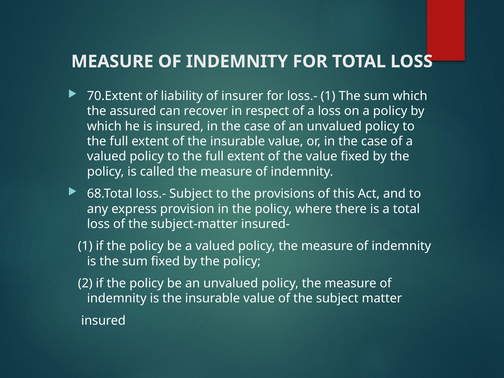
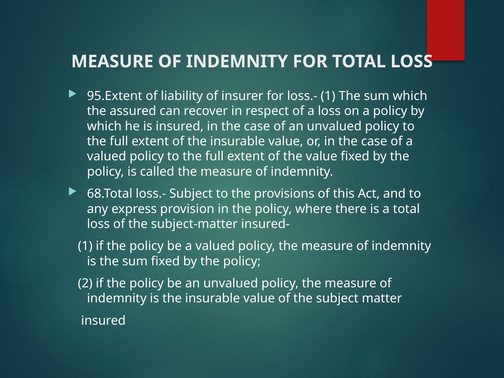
70.Extent: 70.Extent -> 95.Extent (115, 96)
